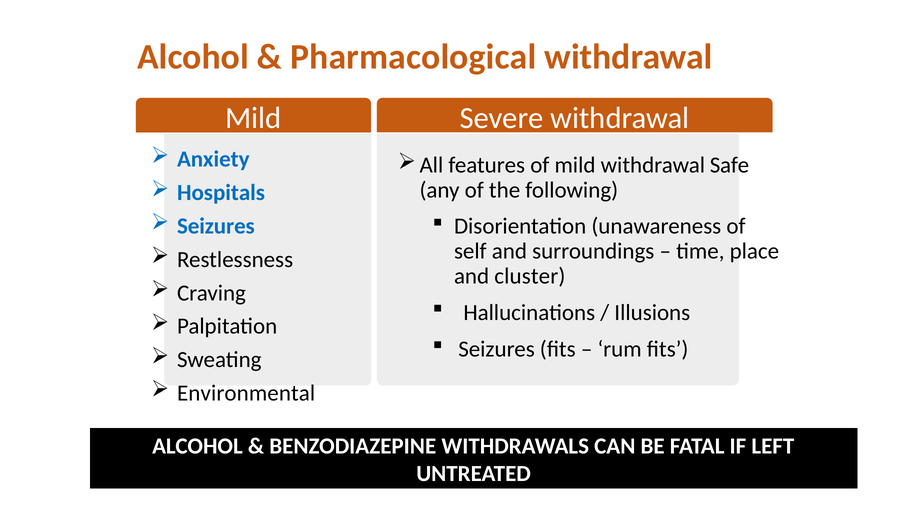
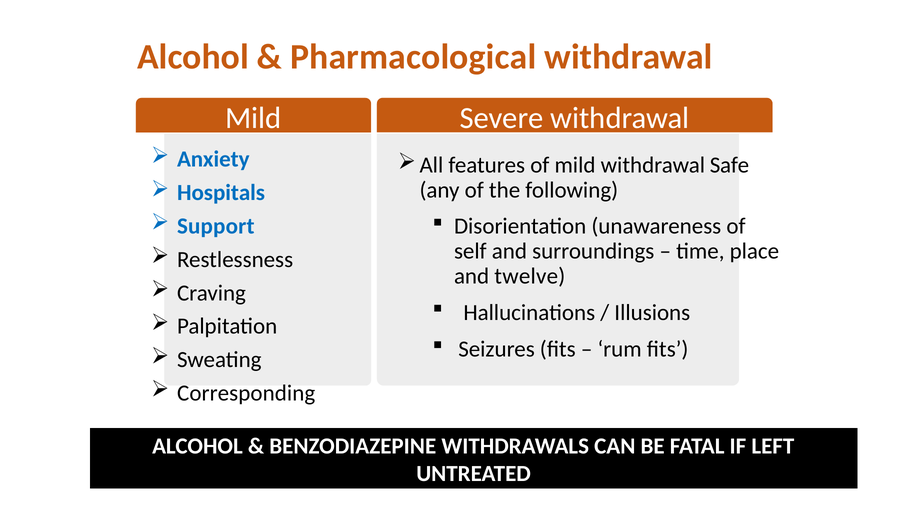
Seizures: Seizures -> Support (216, 226)
cluster: cluster -> twelve (530, 276)
Environmental: Environmental -> Corresponding (246, 393)
